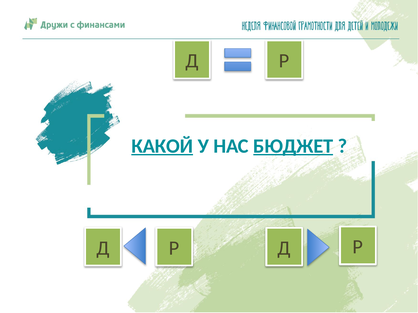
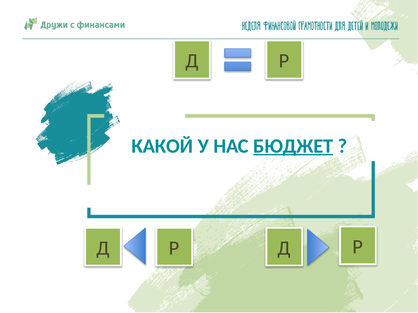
КАКОЙ underline: present -> none (162, 146)
